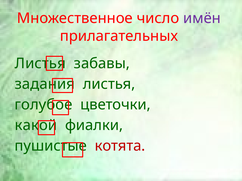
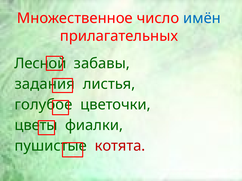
имён colour: purple -> blue (202, 18)
Листья: Листья -> Лесной (40, 64)
какой: какой -> цветы (36, 126)
